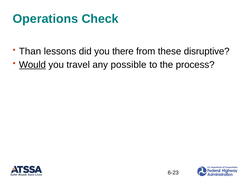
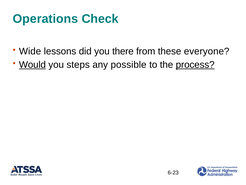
Than: Than -> Wide (30, 51)
disruptive: disruptive -> everyone (207, 51)
travel: travel -> steps (78, 65)
process underline: none -> present (195, 65)
